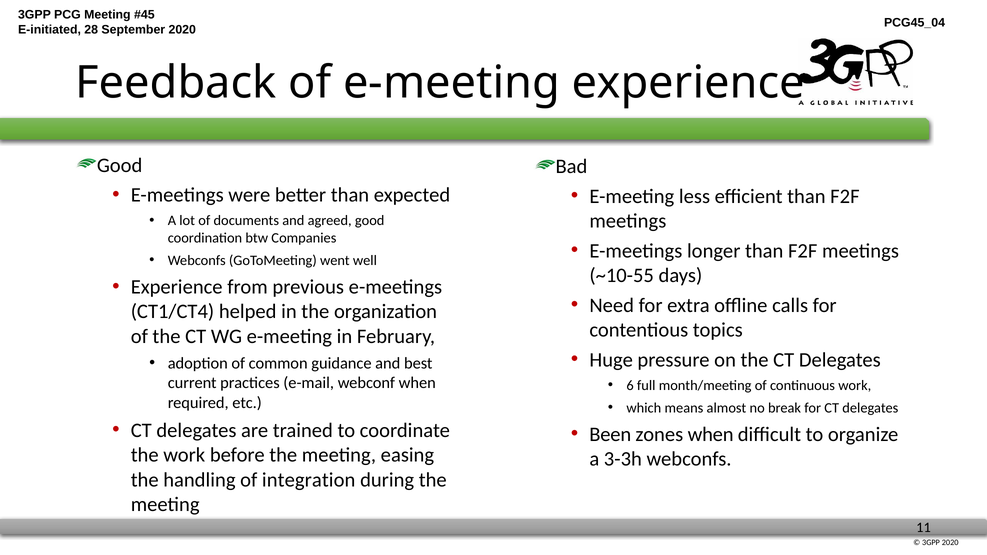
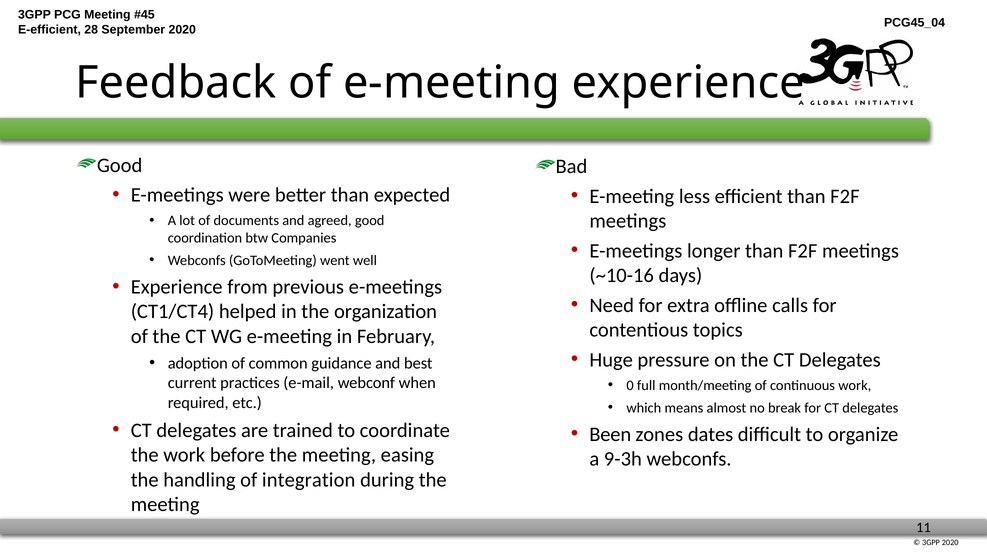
E-initiated: E-initiated -> E-efficient (49, 30)
~10-55: ~10-55 -> ~10-16 (622, 276)
6: 6 -> 0 (630, 386)
zones when: when -> dates (711, 434)
3-3h: 3-3h -> 9-3h (623, 459)
